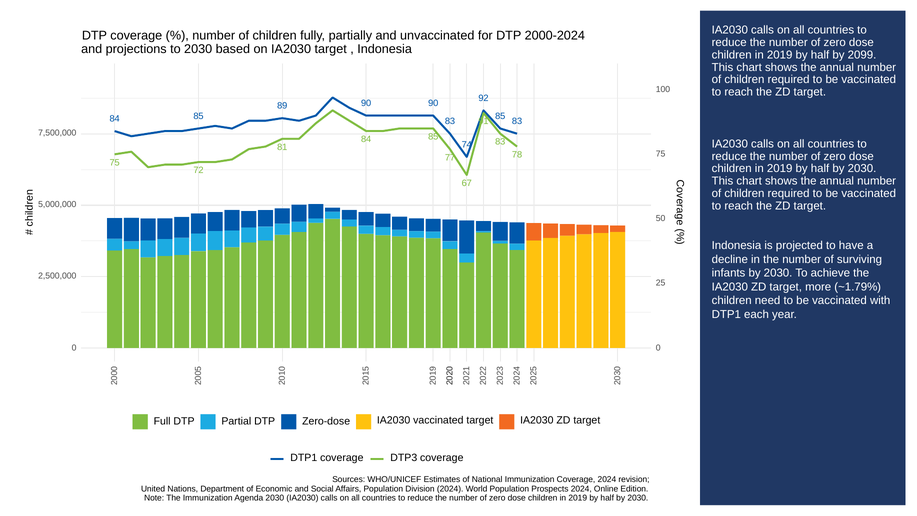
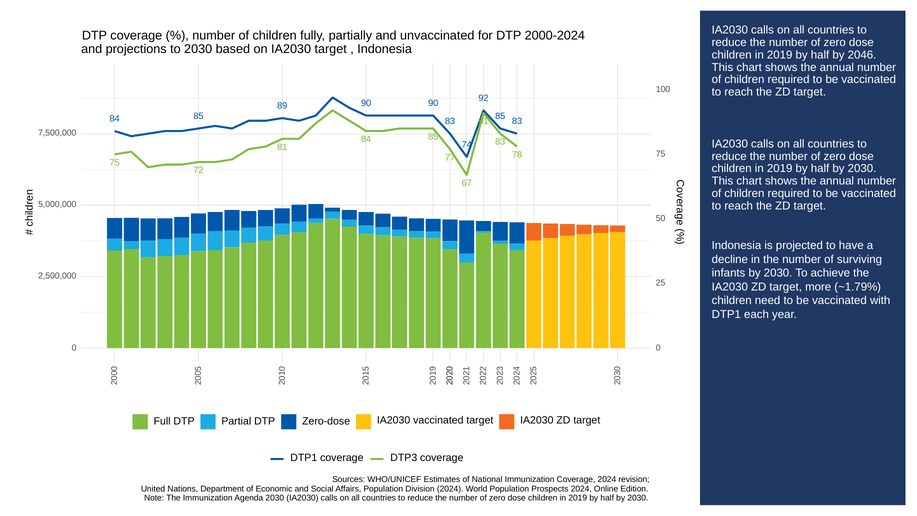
2099: 2099 -> 2046 (862, 55)
